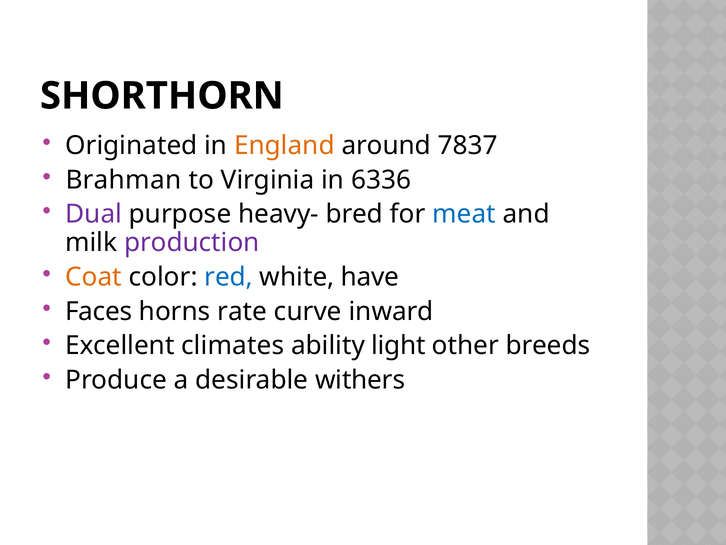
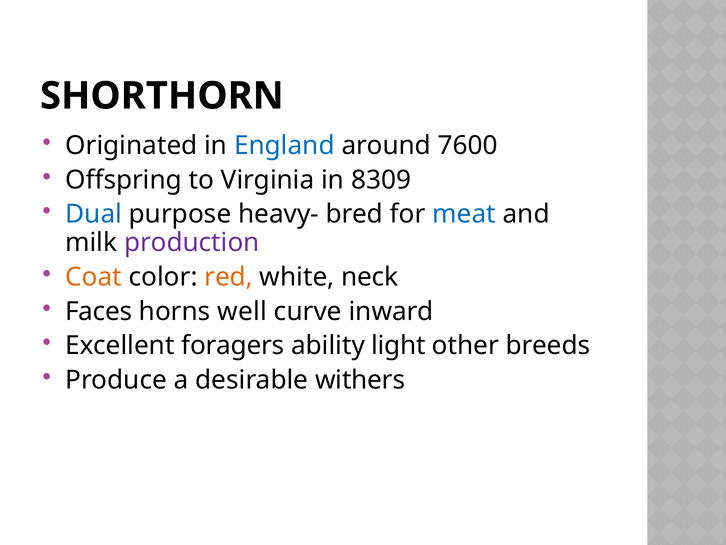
England colour: orange -> blue (284, 145)
7837: 7837 -> 7600 (468, 145)
Brahman: Brahman -> Offspring (124, 180)
6336: 6336 -> 8309 (381, 180)
Dual colour: purple -> blue (94, 214)
red colour: blue -> orange (229, 277)
have: have -> neck (370, 277)
rate: rate -> well (242, 311)
climates: climates -> foragers (233, 345)
